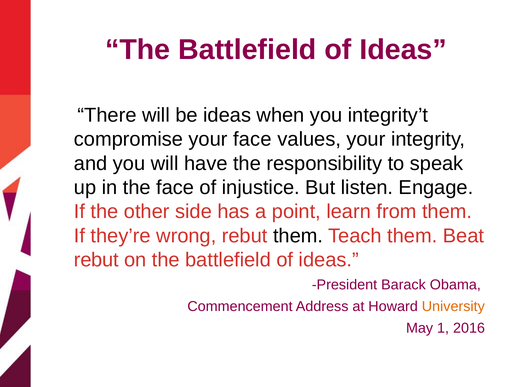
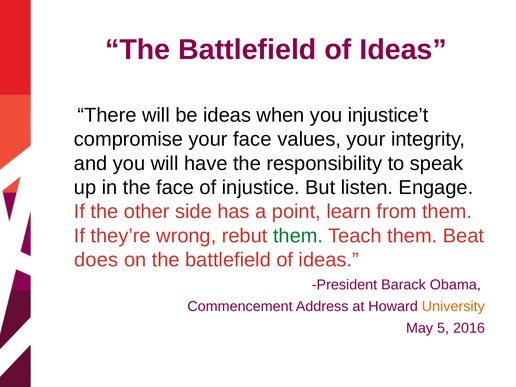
integrity’t: integrity’t -> injustice’t (388, 115)
them colour: black -> green (298, 236)
rebut: rebut -> does (96, 260)
1: 1 -> 5 (443, 328)
